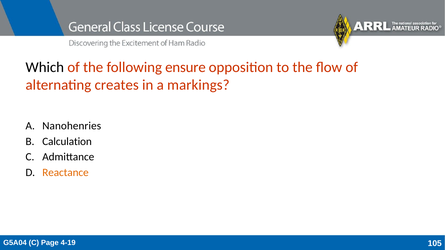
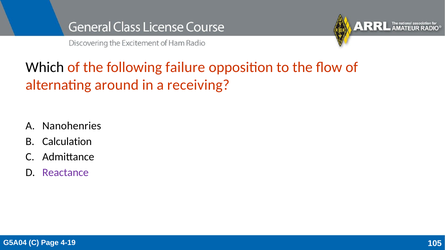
ensure: ensure -> failure (185, 67)
creates: creates -> around (117, 85)
markings: markings -> receiving (198, 85)
Reactance colour: orange -> purple (65, 173)
